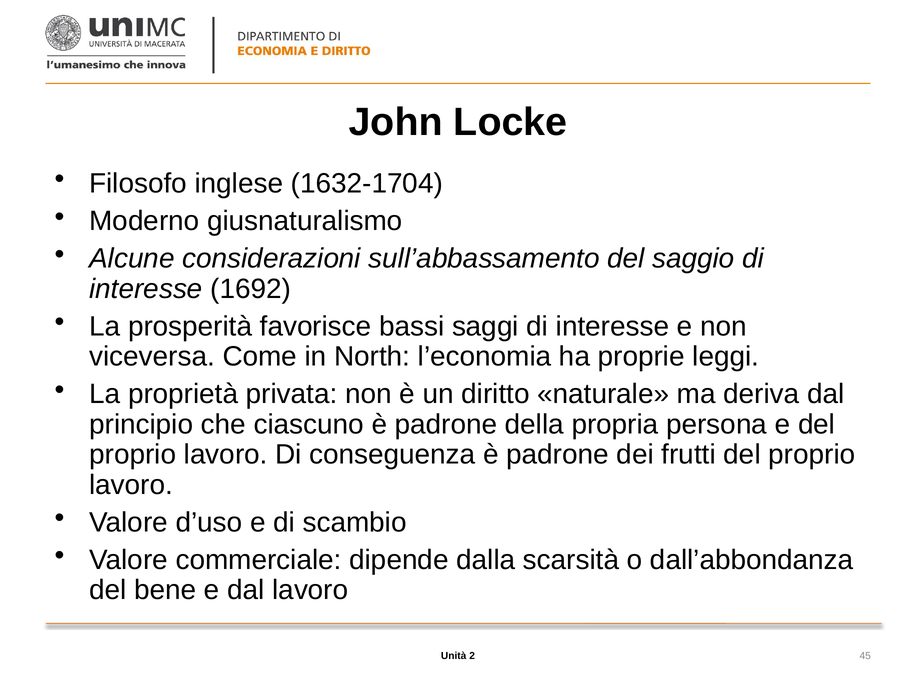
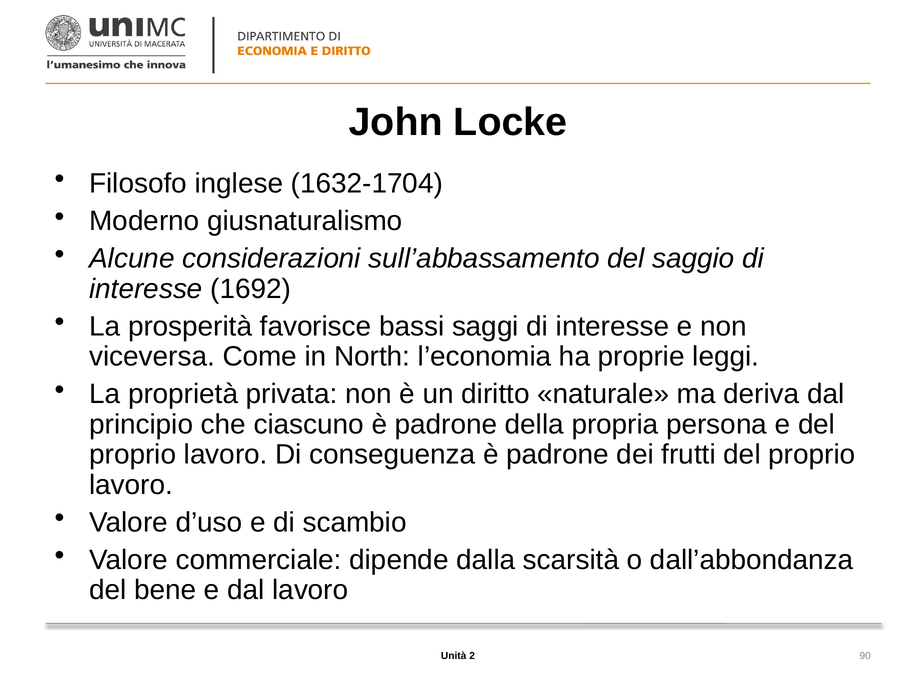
45: 45 -> 90 (865, 656)
